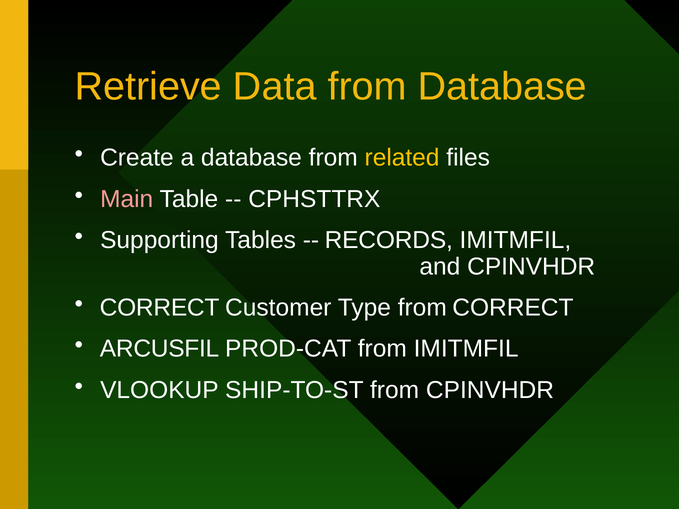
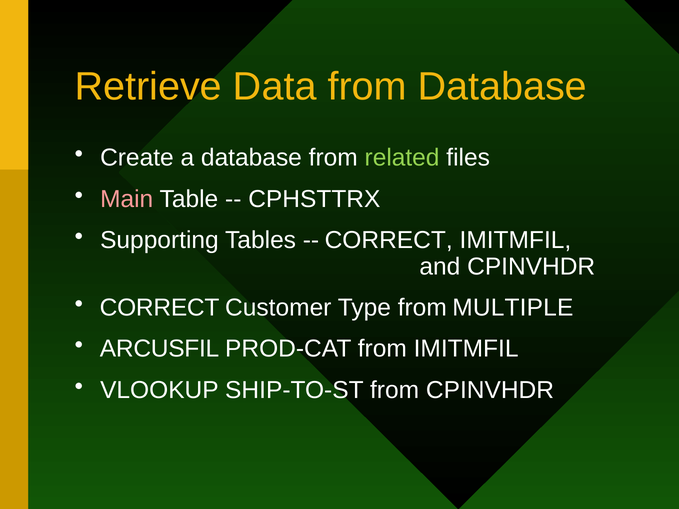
related colour: yellow -> light green (402, 158)
RECORDS: RECORDS -> CORRECT (389, 240)
from CORRECT: CORRECT -> MULTIPLE (513, 308)
